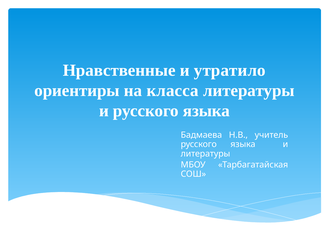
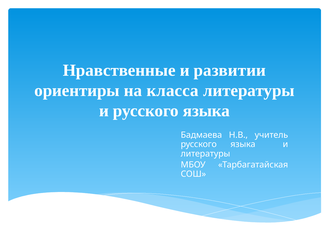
утратило: утратило -> развитии (230, 71)
